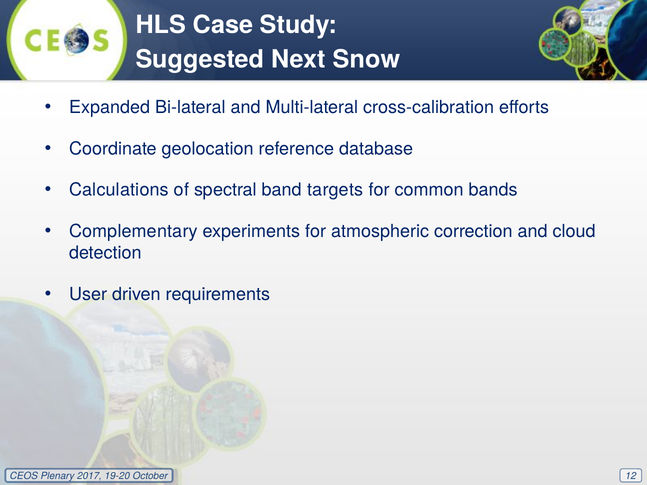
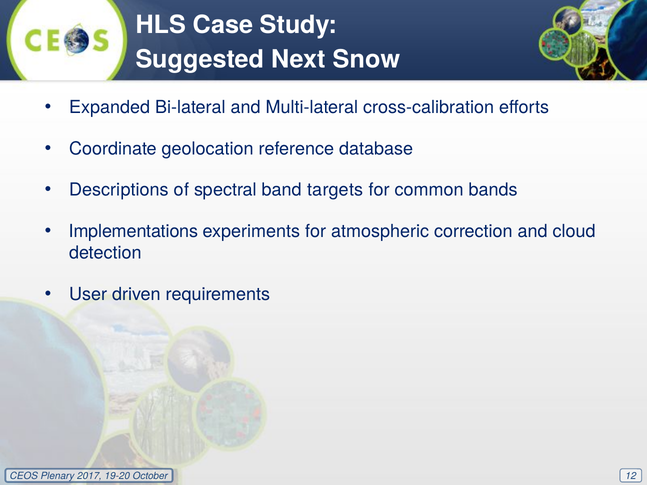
Calculations: Calculations -> Descriptions (119, 190)
Complementary: Complementary -> Implementations (134, 231)
